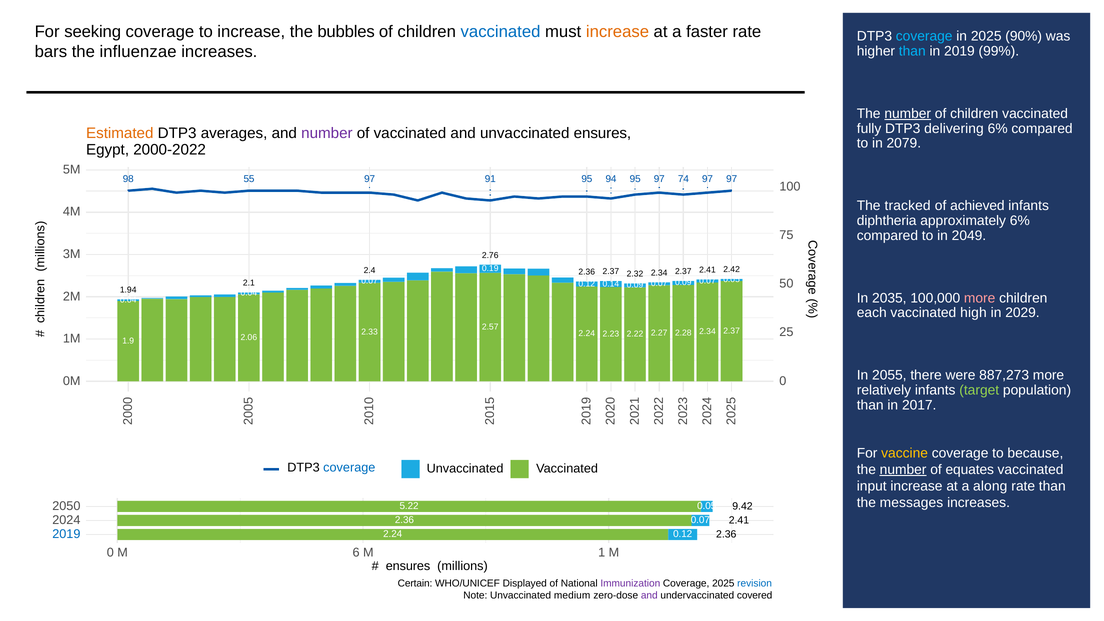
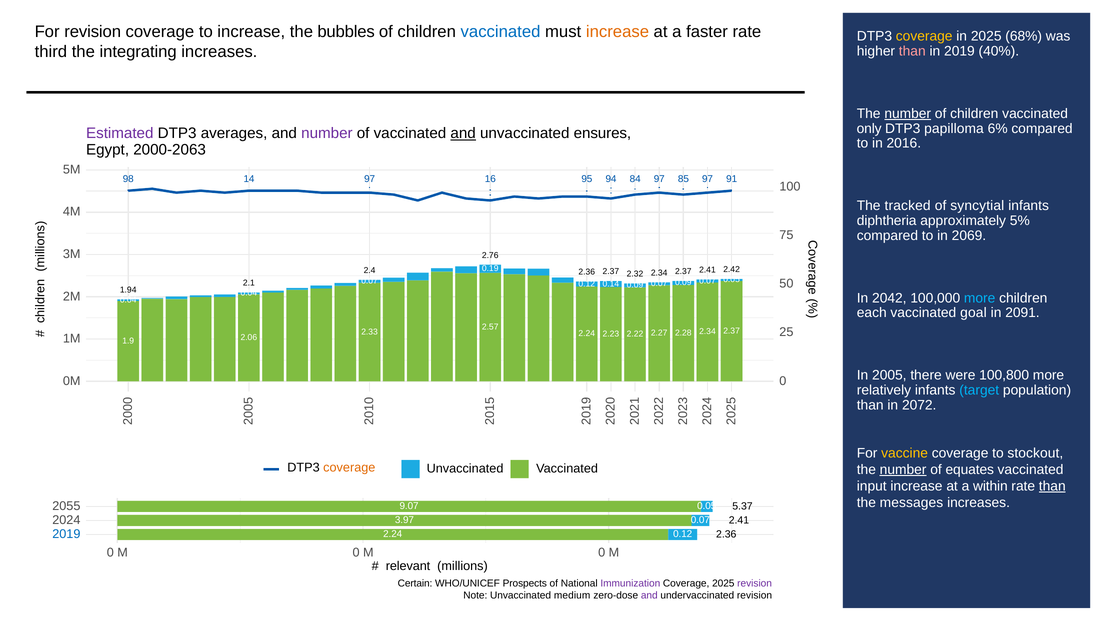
For seeking: seeking -> revision (93, 32)
coverage colour: light blue -> yellow (924, 36)
90%: 90% -> 68% (1024, 36)
bars: bars -> third (51, 52)
influenzae: influenzae -> integrating (138, 52)
than colour: light blue -> pink (912, 51)
99%: 99% -> 40% (999, 51)
fully: fully -> only (869, 128)
delivering: delivering -> papilloma (954, 128)
Estimated colour: orange -> purple (120, 133)
and underline: none -> present (463, 133)
2079: 2079 -> 2016 (904, 143)
2000-2022: 2000-2022 -> 2000-2063 (170, 150)
55: 55 -> 14 (249, 179)
91: 91 -> 16 (490, 179)
94 95: 95 -> 84 (635, 179)
74: 74 -> 85 (683, 179)
97 97: 97 -> 91 (732, 179)
achieved: achieved -> syncytial (977, 206)
approximately 6%: 6% -> 5% (1020, 221)
2049: 2049 -> 2069 (969, 236)
2035: 2035 -> 2042 (889, 298)
more colour: pink -> light blue (980, 298)
high: high -> goal (973, 313)
2029: 2029 -> 2091 (1022, 313)
2055: 2055 -> 2005 (889, 375)
887,273: 887,273 -> 100,800 (1004, 375)
target colour: light green -> light blue (979, 390)
2017: 2017 -> 2072 (919, 405)
because: because -> stockout (1035, 453)
coverage colour: blue -> orange (349, 467)
along: along -> within (990, 486)
than underline: none -> present (1052, 486)
2050: 2050 -> 2055 (66, 506)
9.42: 9.42 -> 5.37 (742, 506)
5.22: 5.22 -> 9.07 (409, 506)
2.36: 2.36 -> 3.97 (404, 520)
6: 6 -> 0 (356, 553)
1: 1 -> 0 (602, 553)
ensures: ensures -> relevant (408, 566)
Displayed: Displayed -> Prospects (525, 584)
revision colour: blue -> purple (755, 584)
undervaccinated covered: covered -> revision (755, 596)
